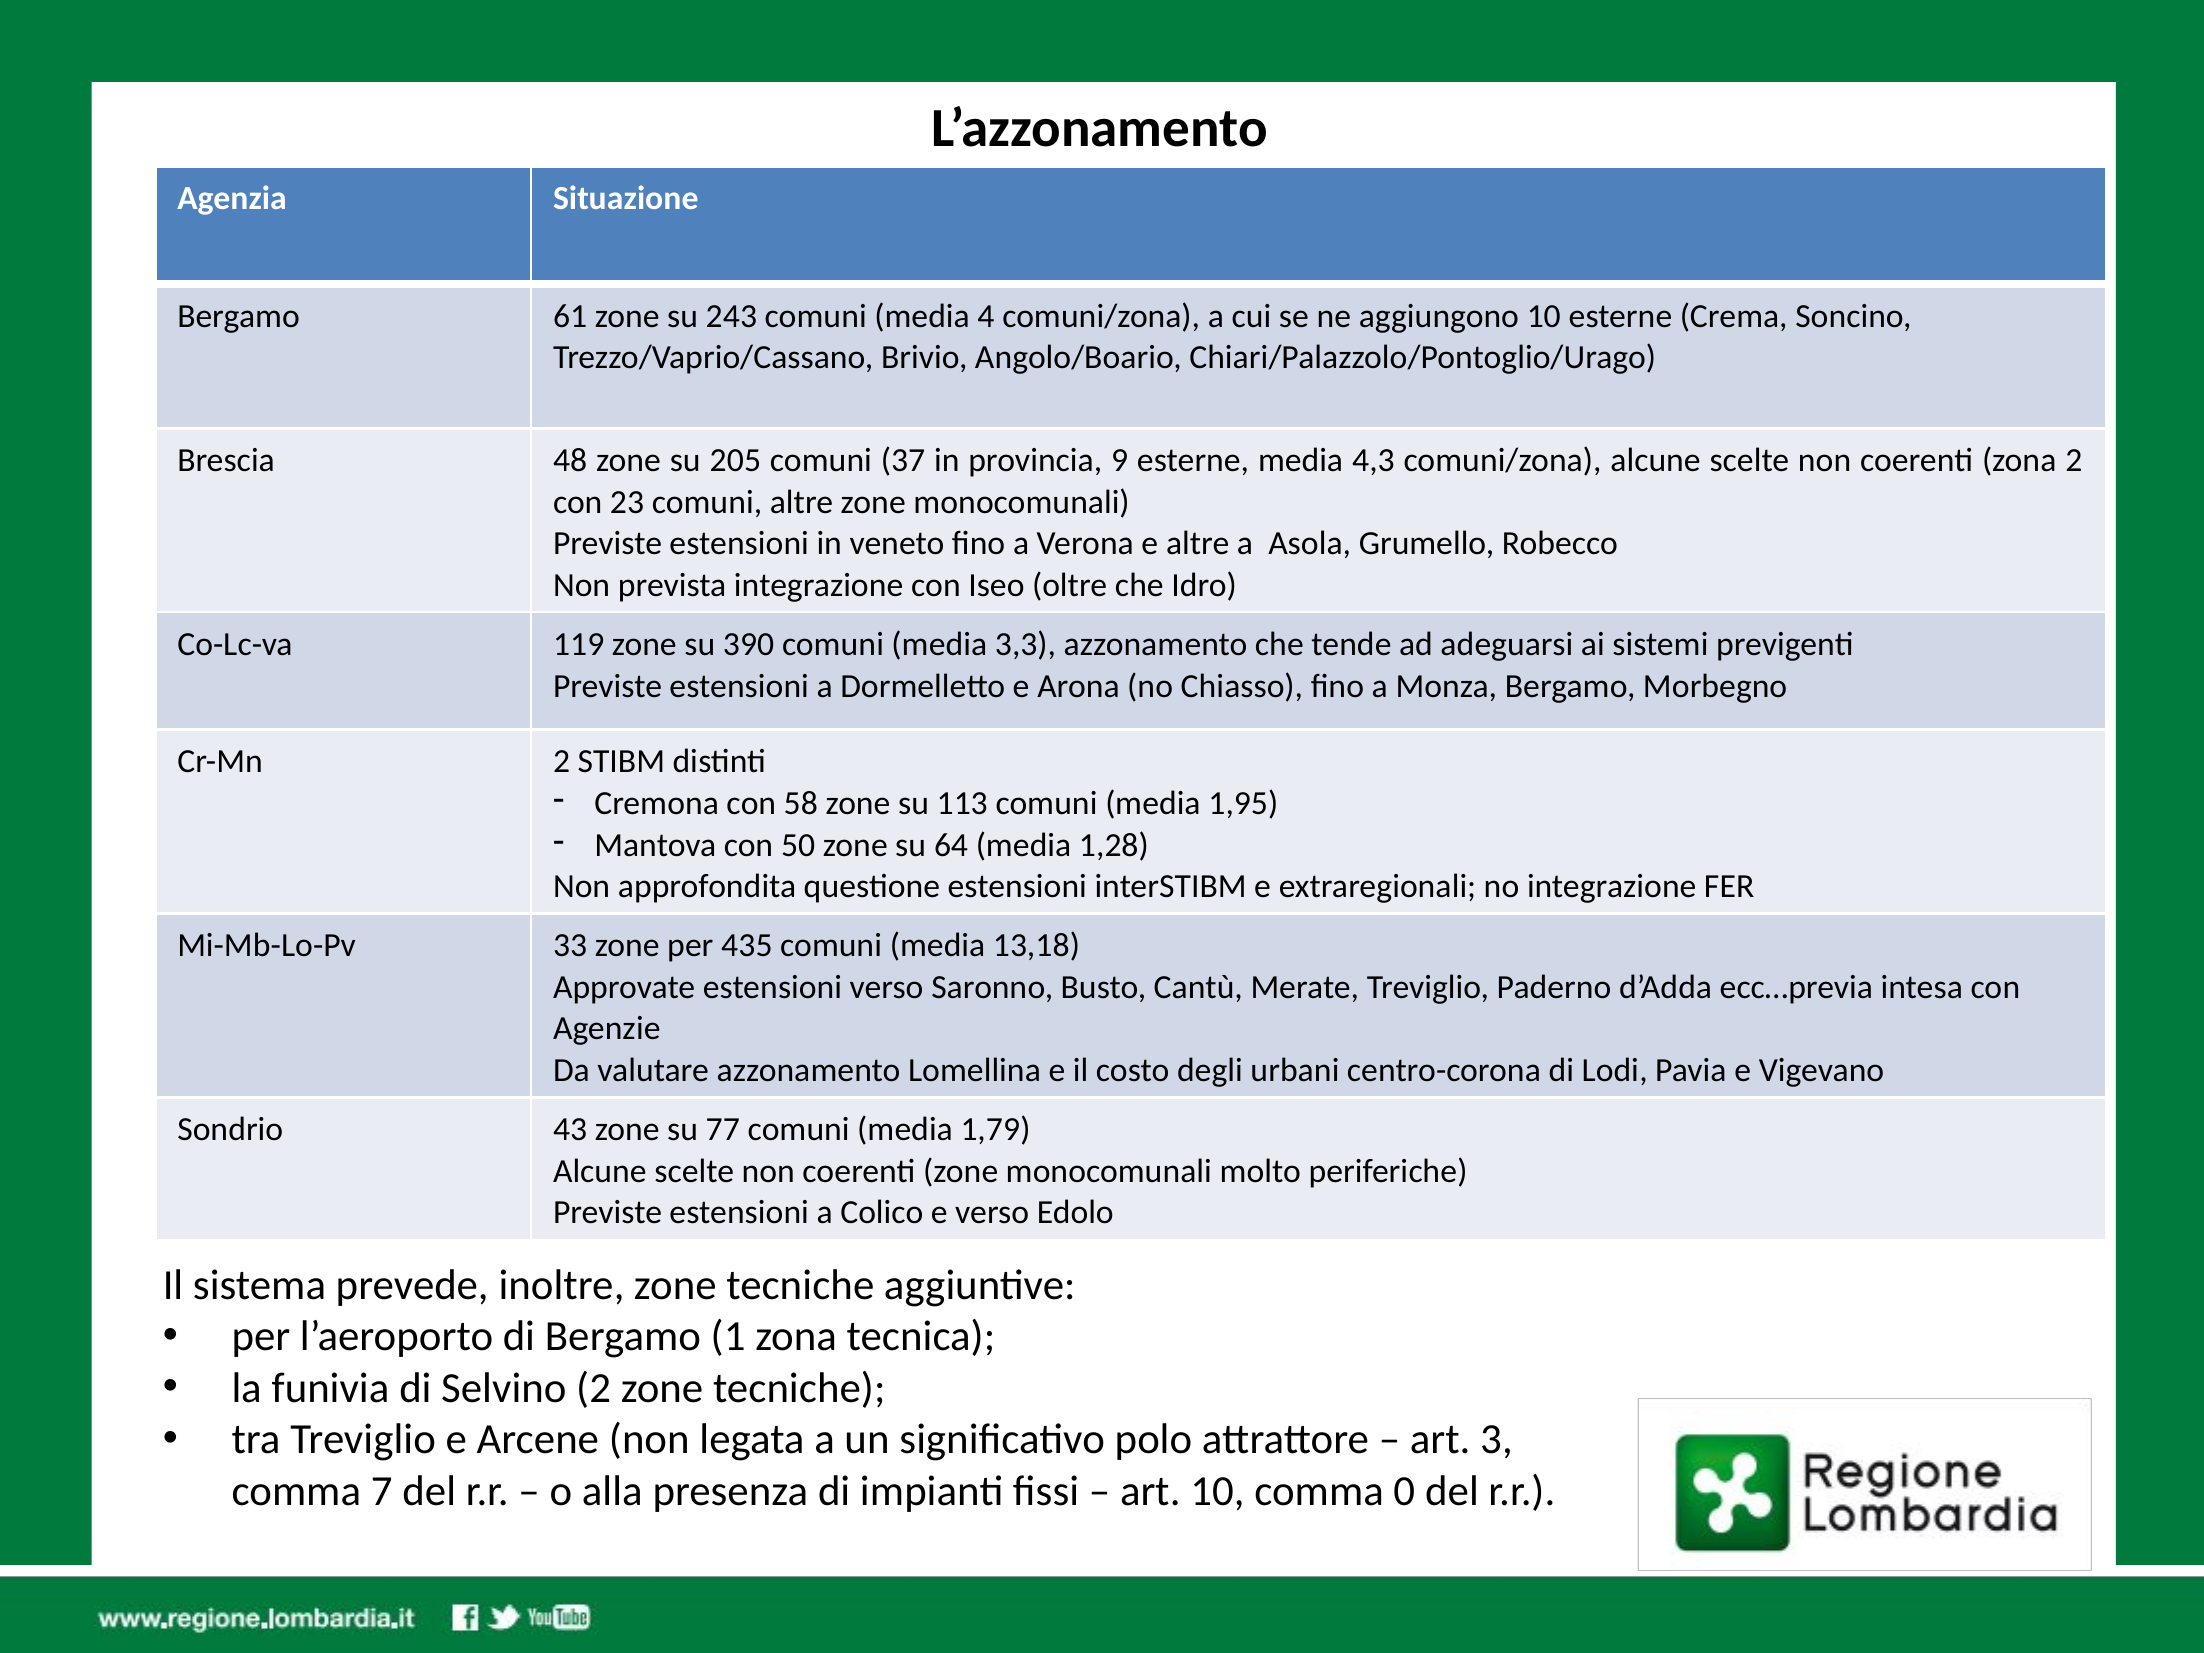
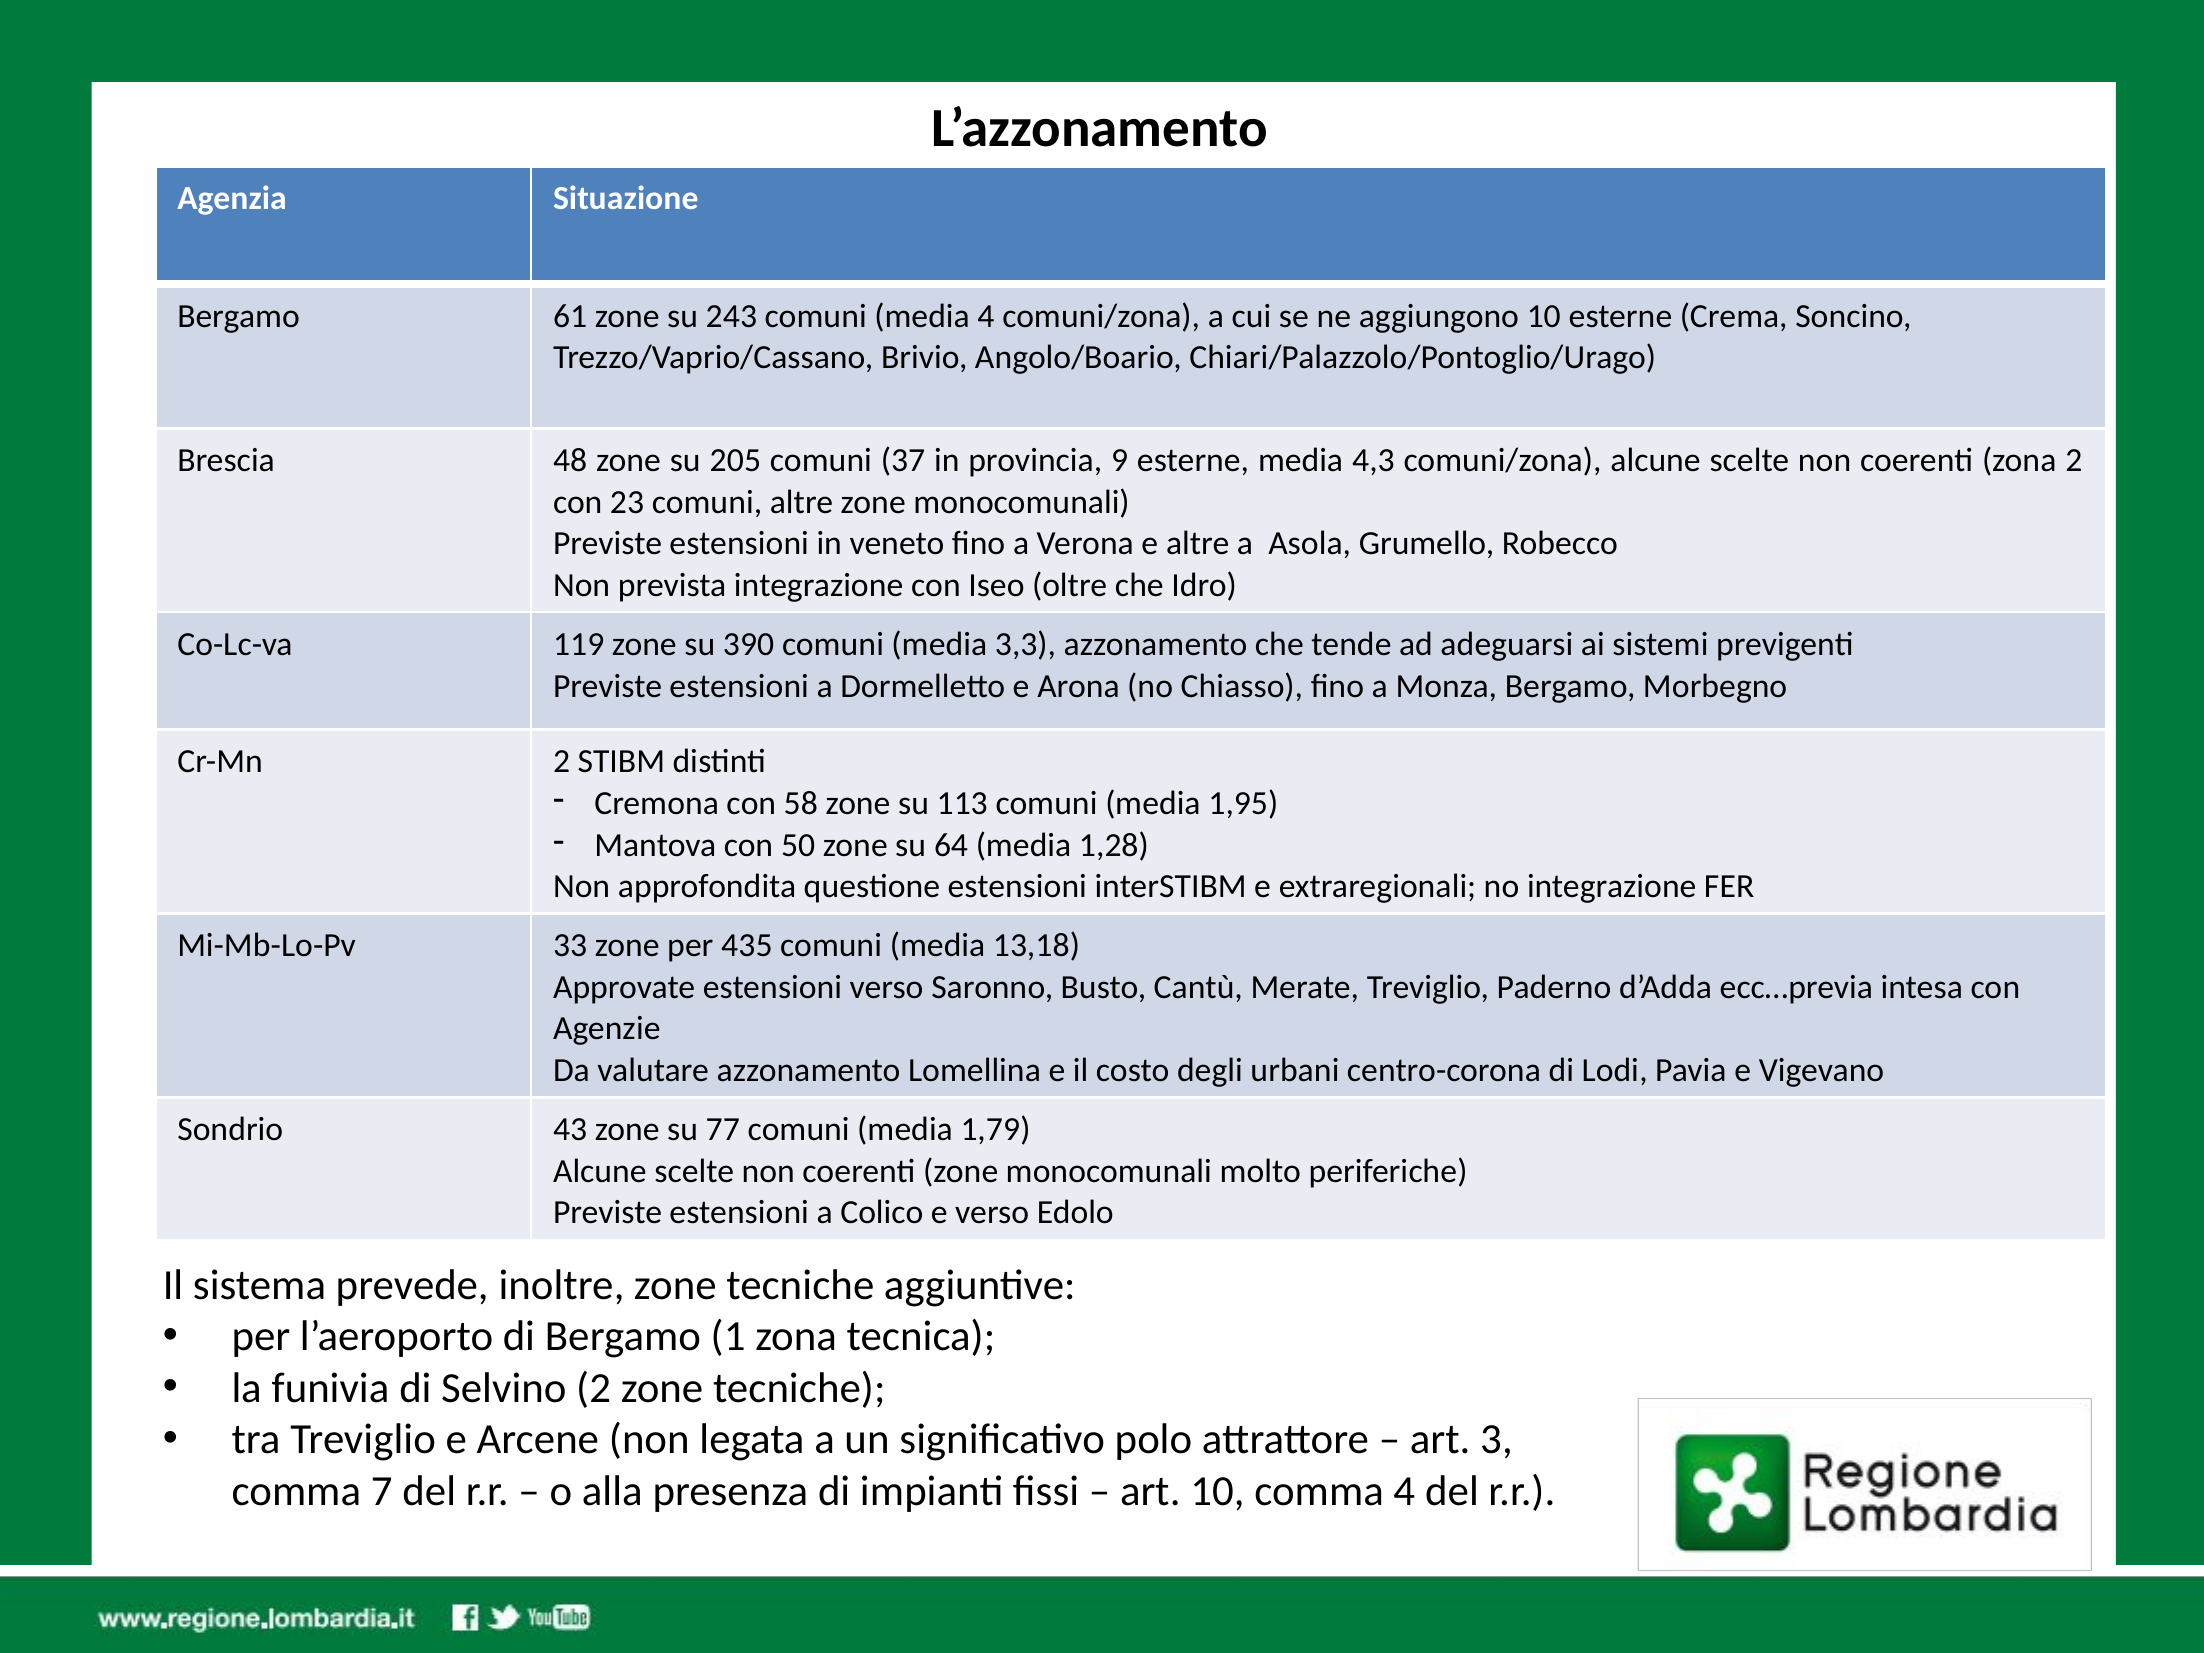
comma 0: 0 -> 4 (1404, 1491)
